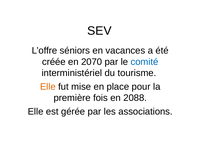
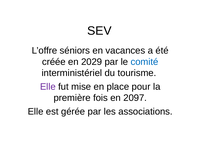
2070: 2070 -> 2029 (92, 62)
Elle colour: orange -> purple (48, 87)
2088: 2088 -> 2097 (135, 98)
